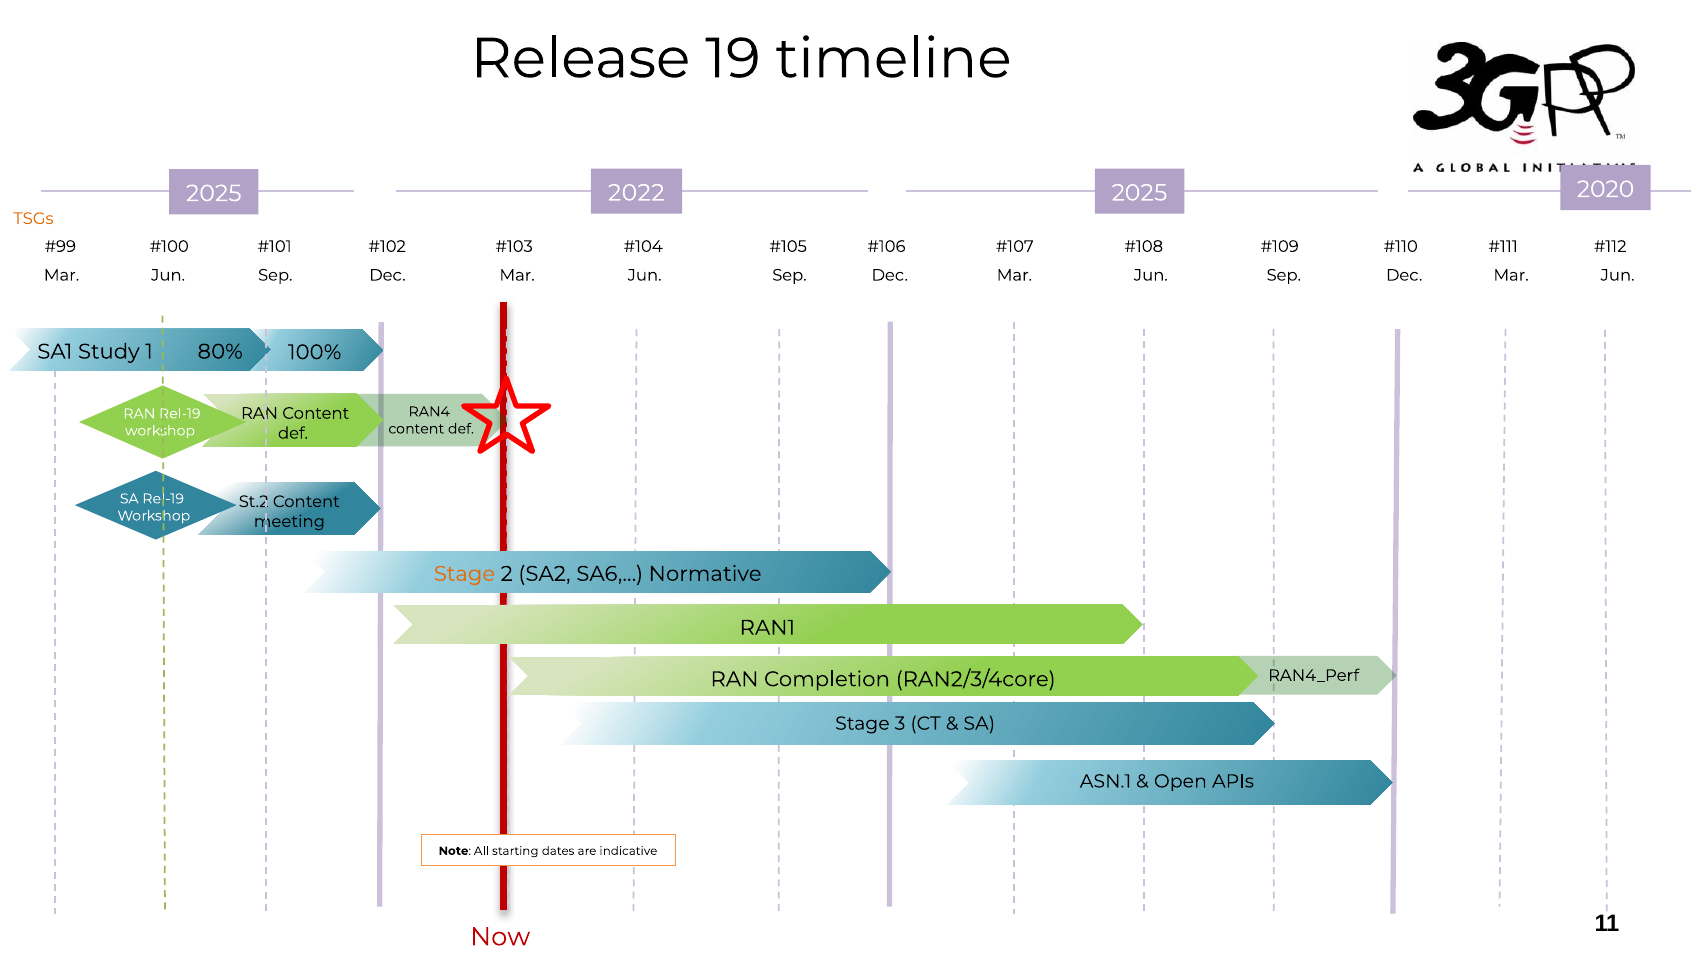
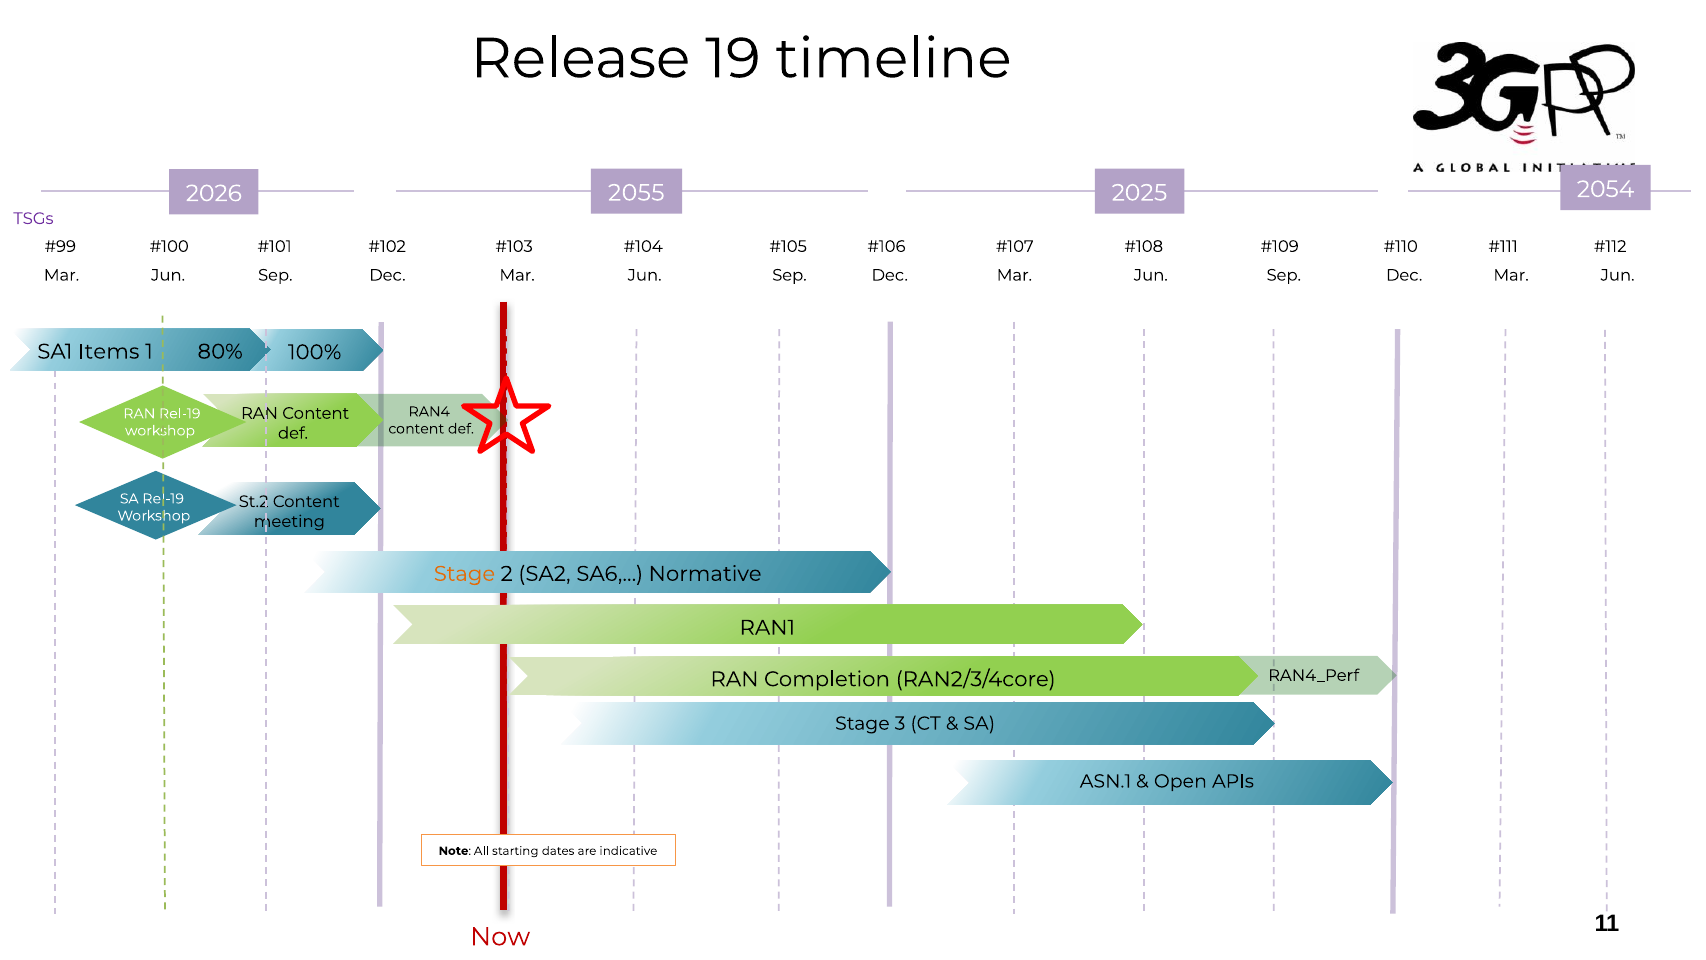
2020: 2020 -> 2054 (1606, 189)
2022: 2022 -> 2055 (636, 193)
2025: 2025 -> 2026 (214, 193)
TSGs colour: orange -> purple (33, 218)
Study: Study -> Items (109, 351)
